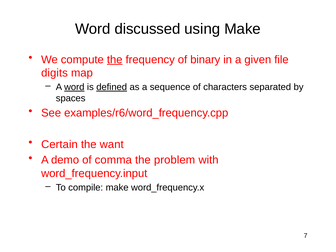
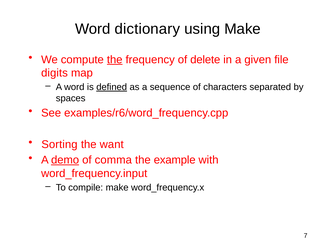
discussed: discussed -> dictionary (147, 29)
binary: binary -> delete (205, 60)
word underline: present -> none (74, 87)
Certain: Certain -> Sorting (59, 144)
demo underline: none -> present (65, 160)
problem: problem -> example (175, 160)
